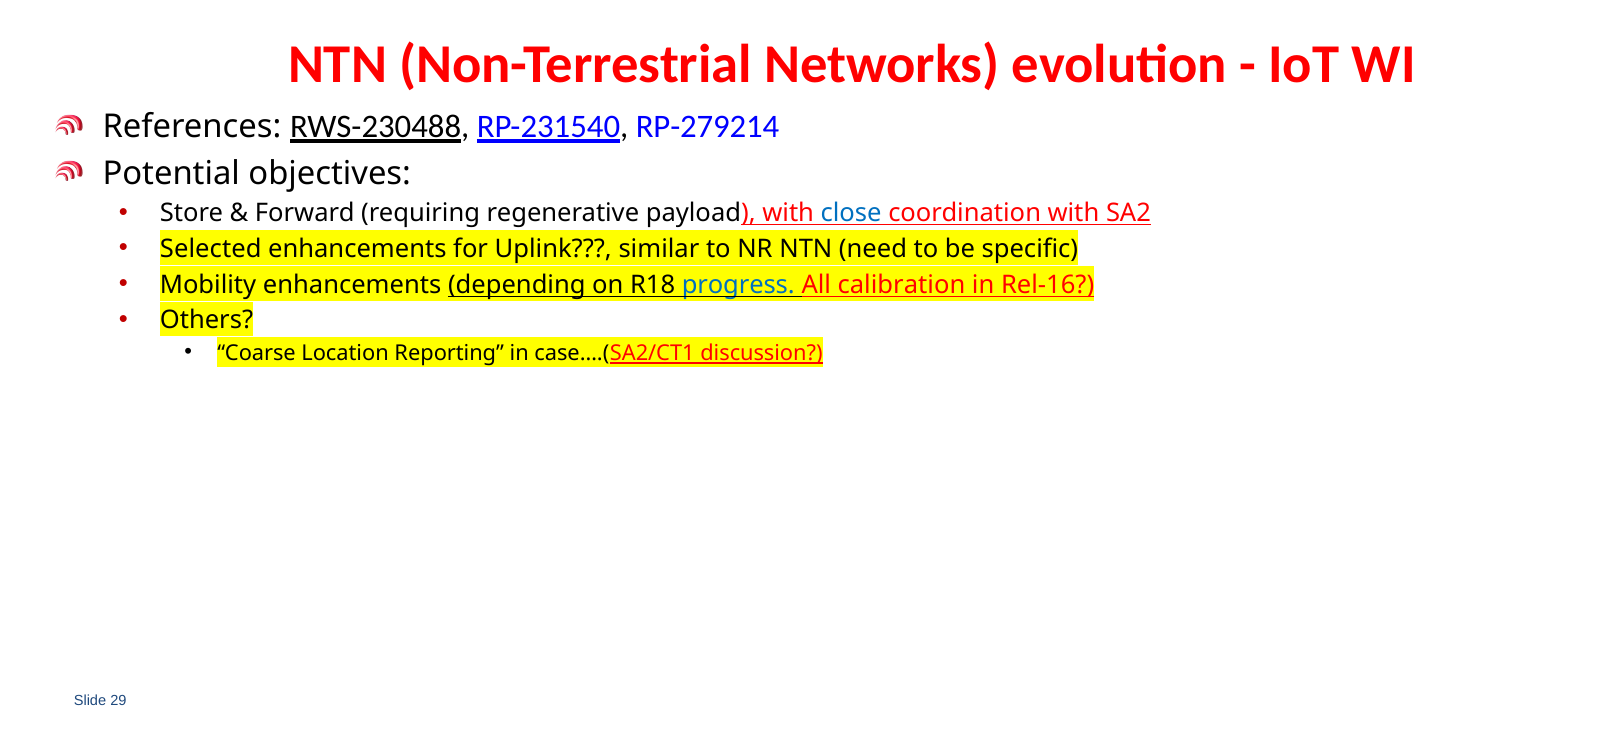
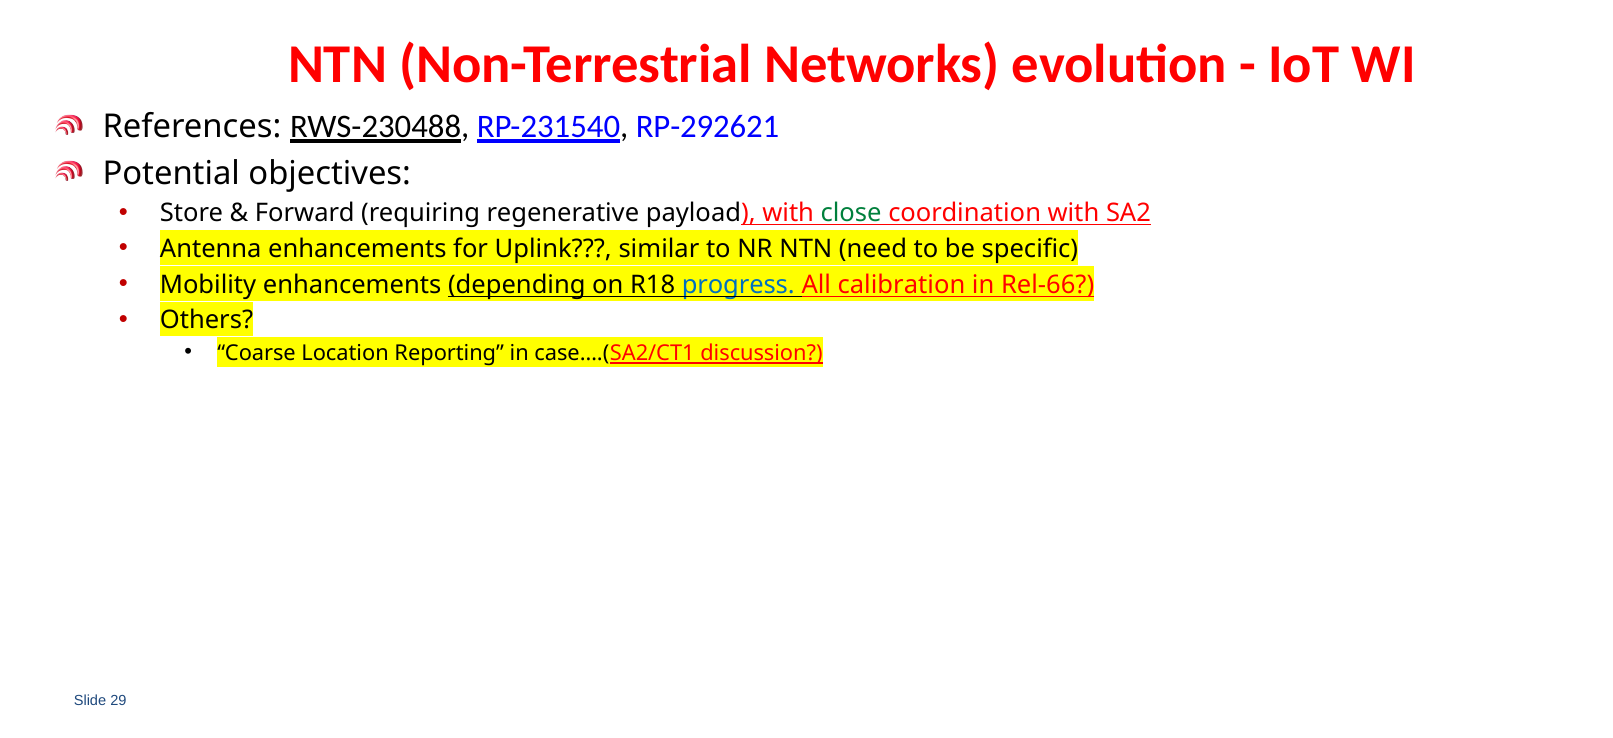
RP-279214: RP-279214 -> RP-292621 (708, 127)
close colour: blue -> green (851, 213)
Selected: Selected -> Antenna (211, 249)
Rel-16: Rel-16 -> Rel-66 (1048, 285)
